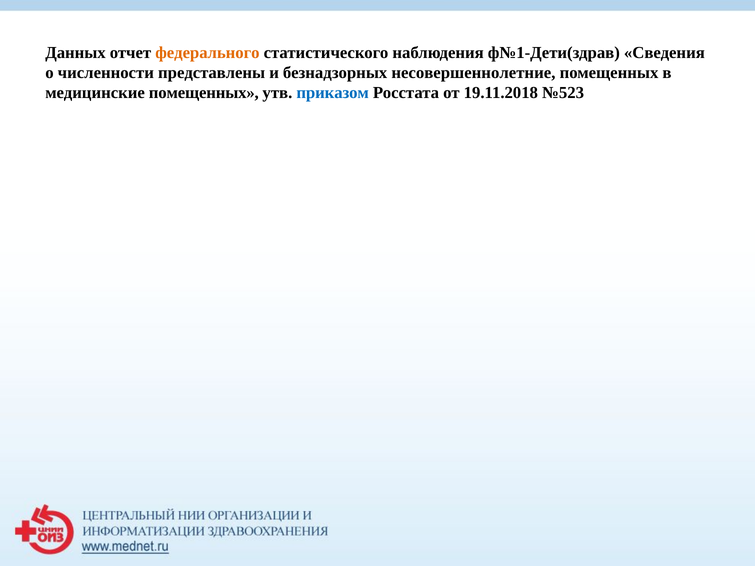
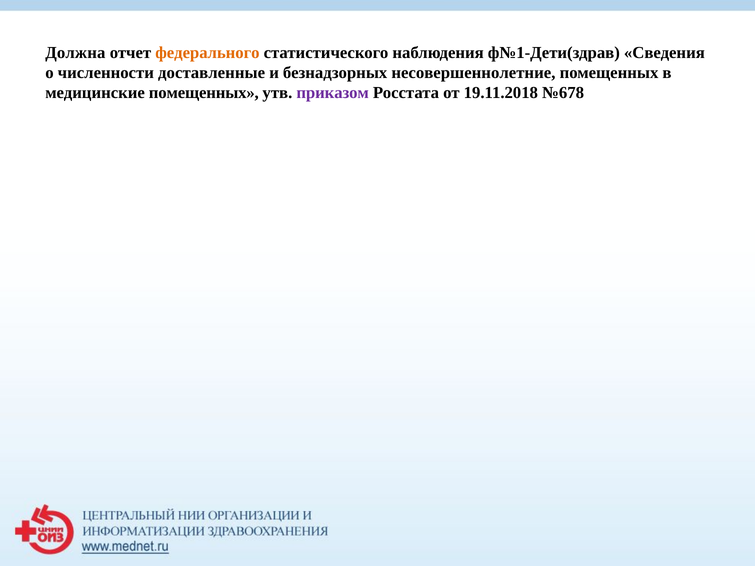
Данных: Данных -> Должна (75, 53)
представлены: представлены -> доставленные (212, 73)
приказом colour: blue -> purple (333, 93)
№523: №523 -> №678 (563, 93)
